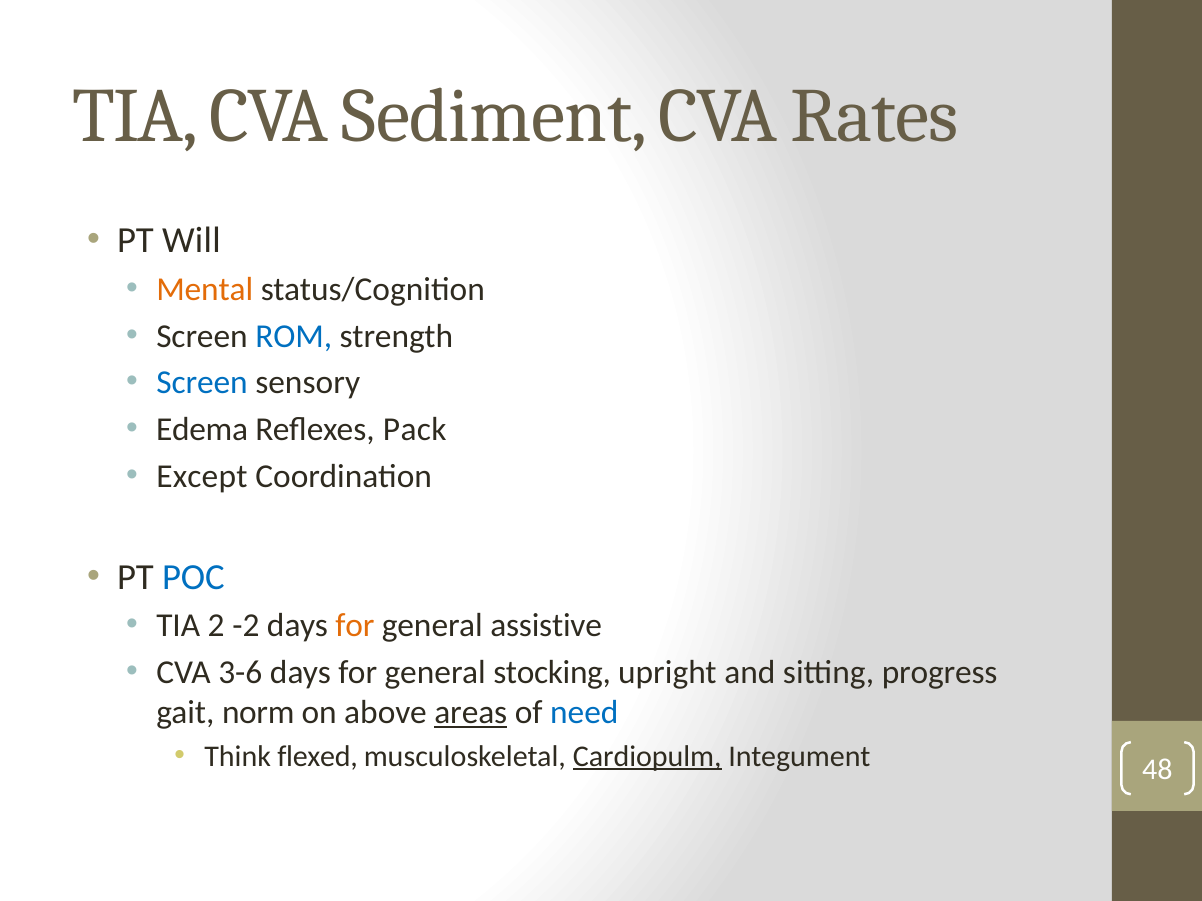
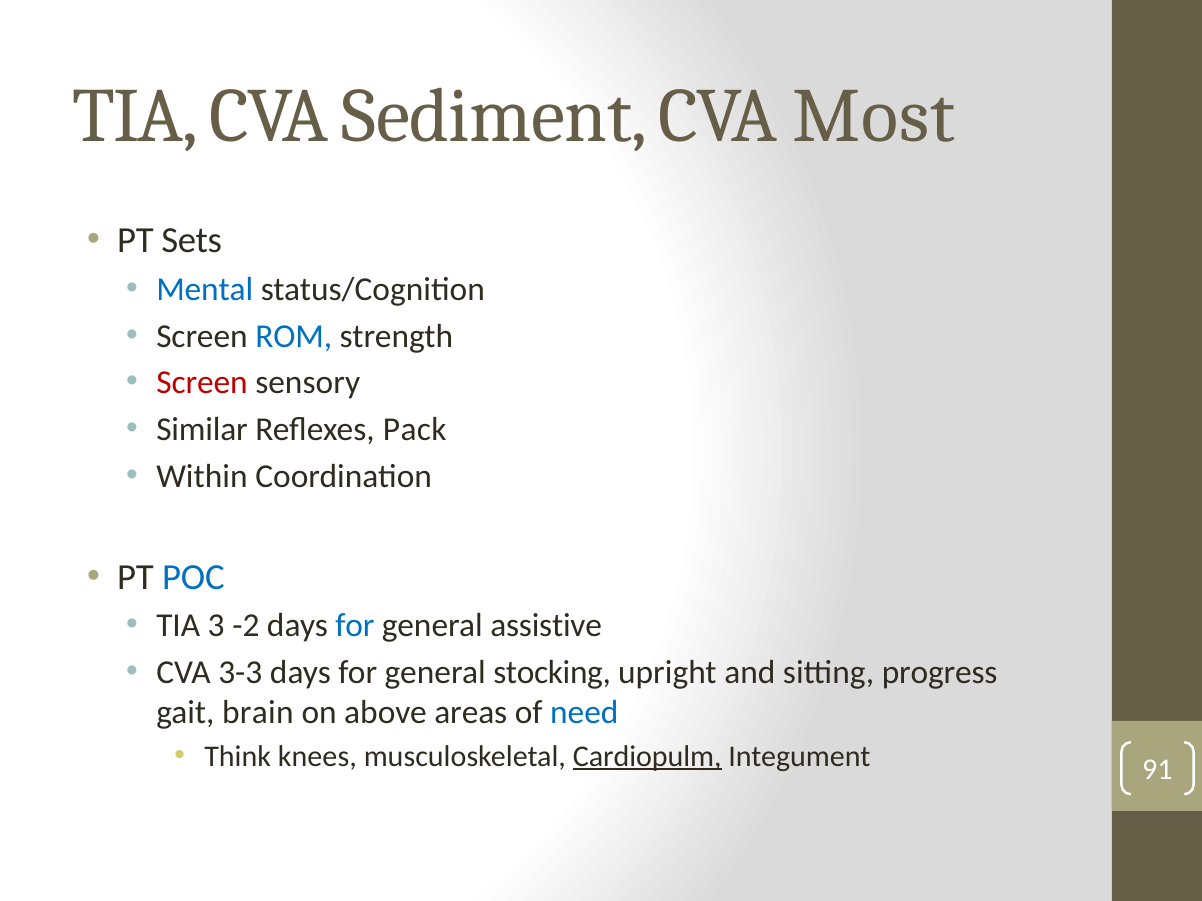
Rates: Rates -> Most (874, 117)
Will: Will -> Sets (192, 241)
Mental colour: orange -> blue (205, 289)
Screen colour: blue -> red (202, 383)
Edema: Edema -> Similar (202, 430)
Except: Except -> Within (202, 476)
2: 2 -> 3 (216, 626)
for colour: orange -> blue (355, 626)
3-6: 3-6 -> 3-3 (240, 673)
norm: norm -> brain (258, 713)
areas underline: present -> none (471, 713)
flexed: flexed -> knees (317, 757)
48: 48 -> 91 (1157, 770)
